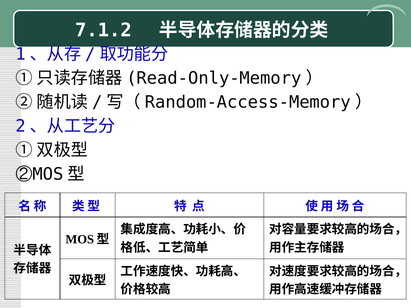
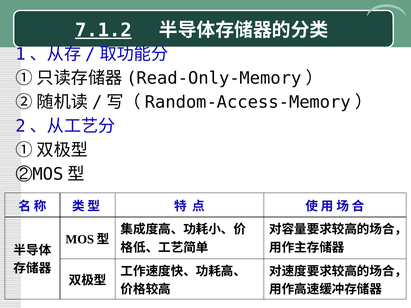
7.1.2 underline: none -> present (103, 30)
